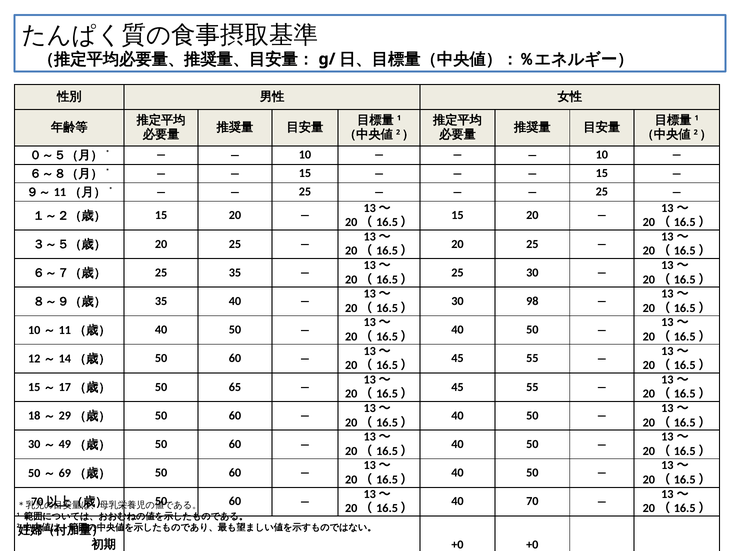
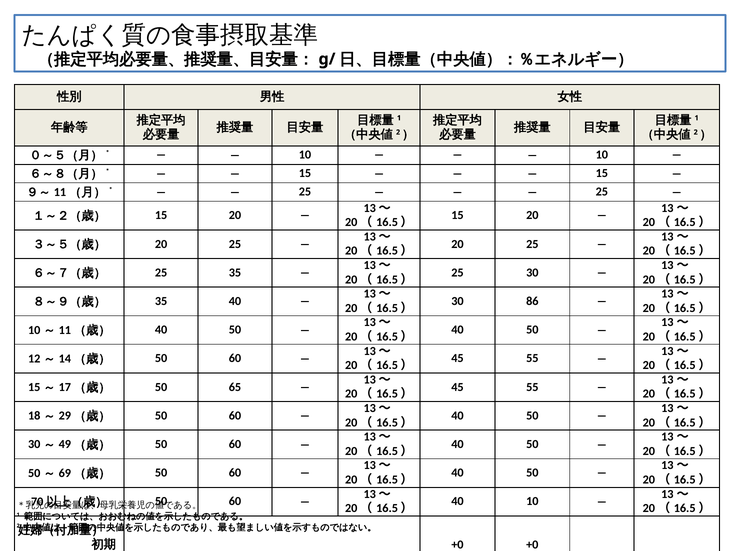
98: 98 -> 86 (532, 301)
40 70: 70 -> 10 (532, 501)
